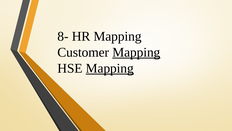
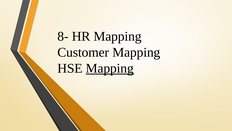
Mapping underline: present -> none (136, 52)
